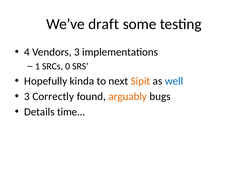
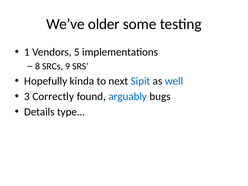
draft: draft -> older (104, 24)
4: 4 -> 1 (27, 52)
Vendors 3: 3 -> 5 (77, 52)
1: 1 -> 8 (37, 66)
0: 0 -> 9 (68, 66)
Sipit colour: orange -> blue (140, 81)
arguably colour: orange -> blue (128, 96)
time: time -> type (71, 112)
